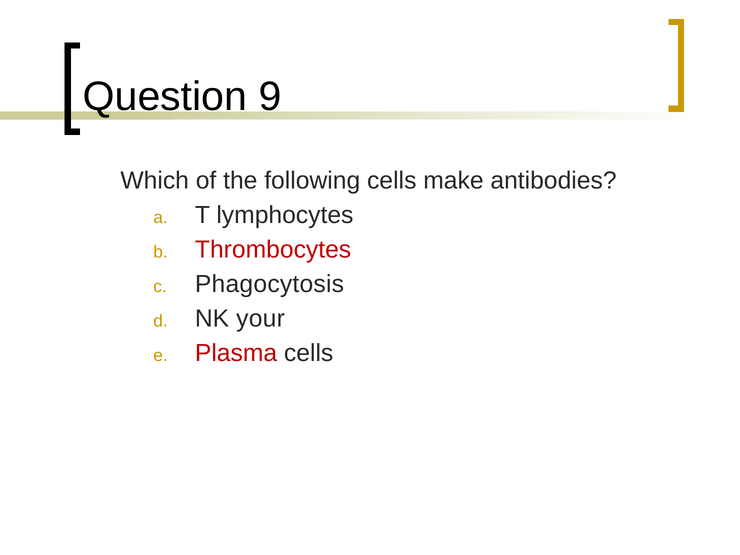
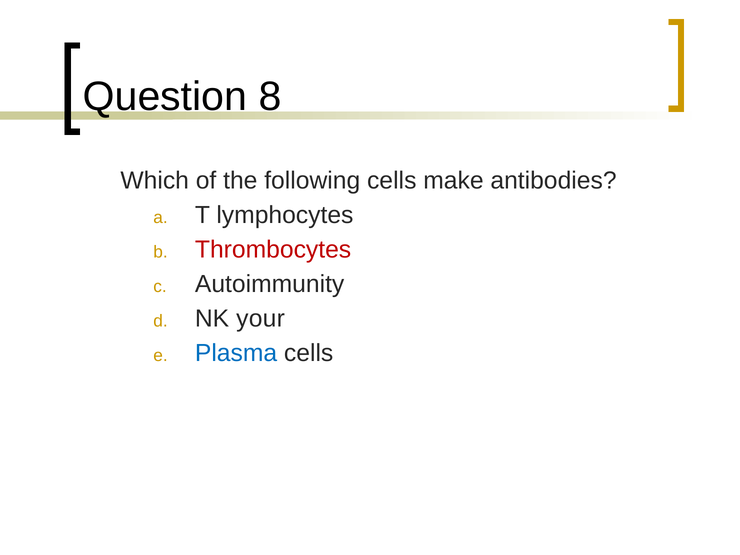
9: 9 -> 8 (270, 97)
Phagocytosis: Phagocytosis -> Autoimmunity (270, 284)
Plasma colour: red -> blue (236, 353)
